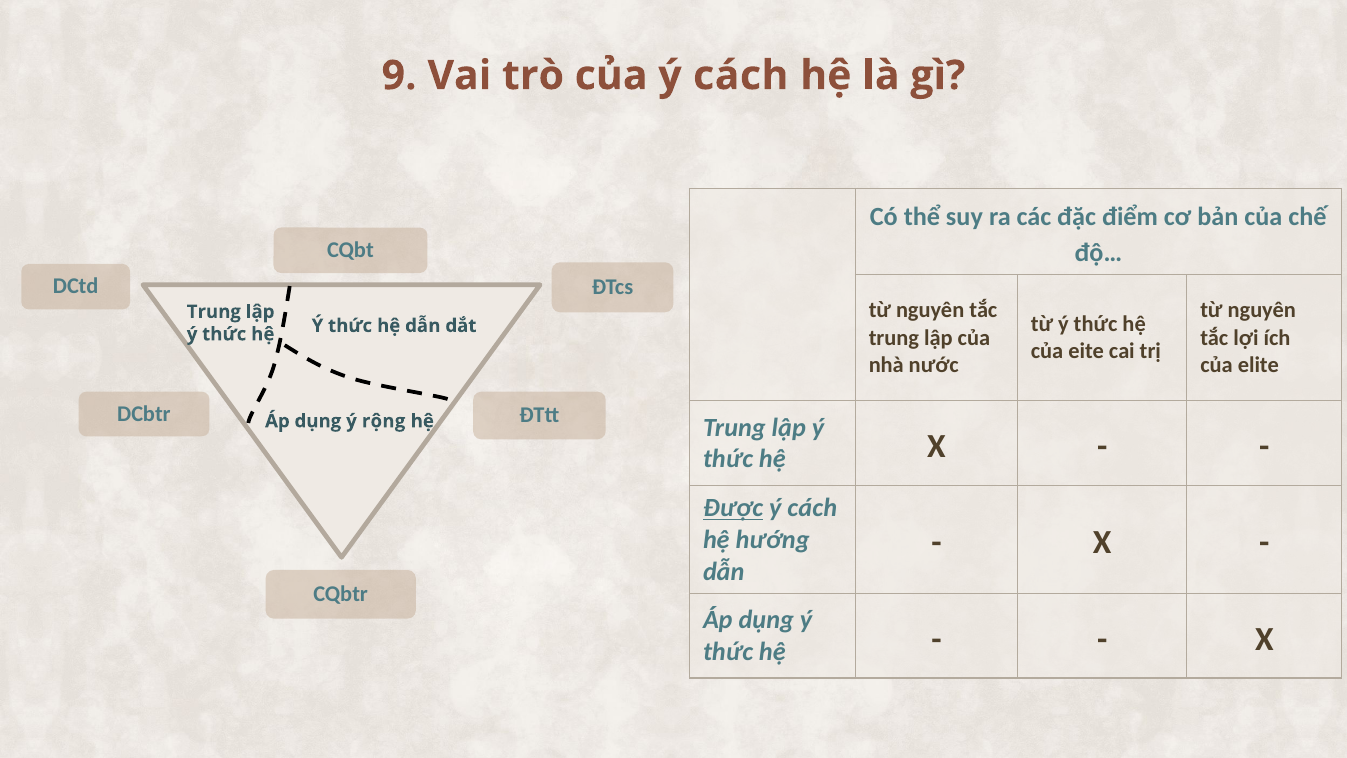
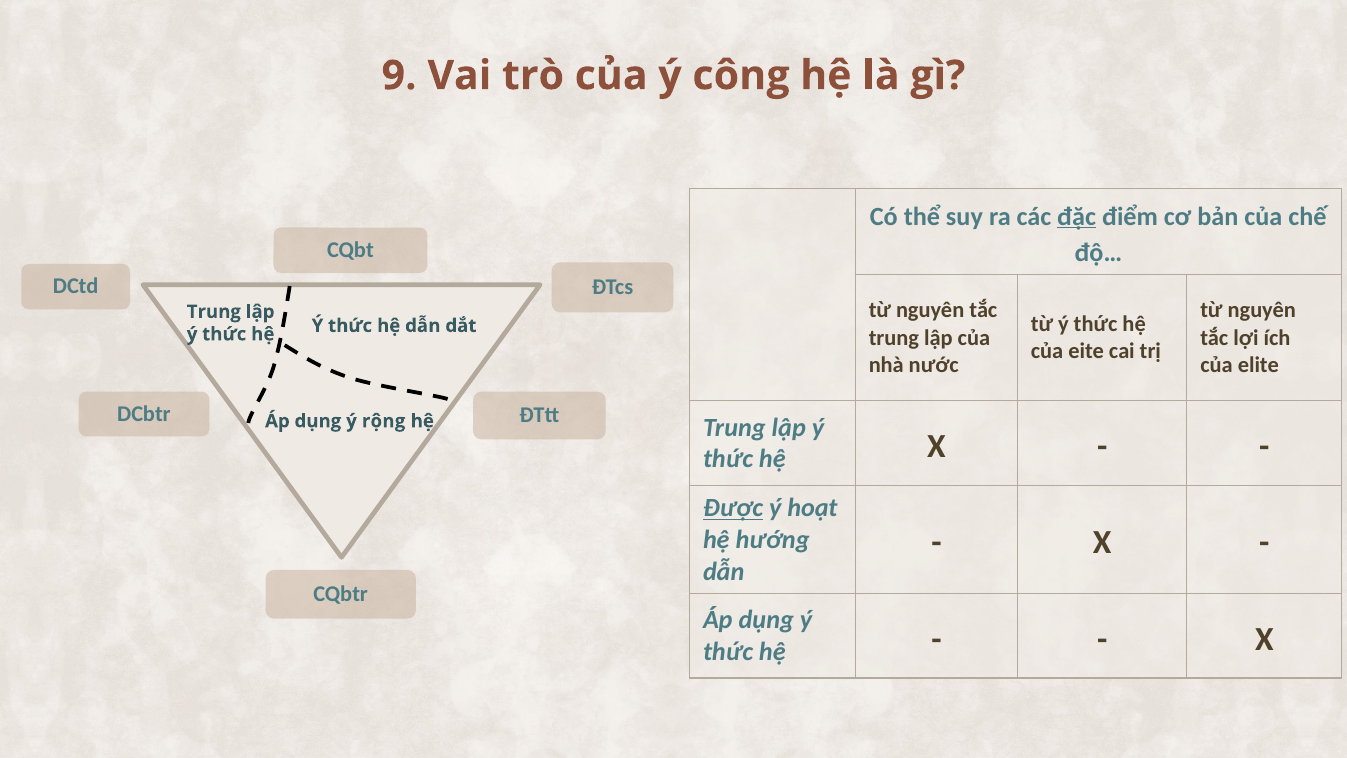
của ý cách: cách -> công (741, 76)
đặc underline: none -> present (1077, 216)
cách: cách -> hoạt (812, 508)
